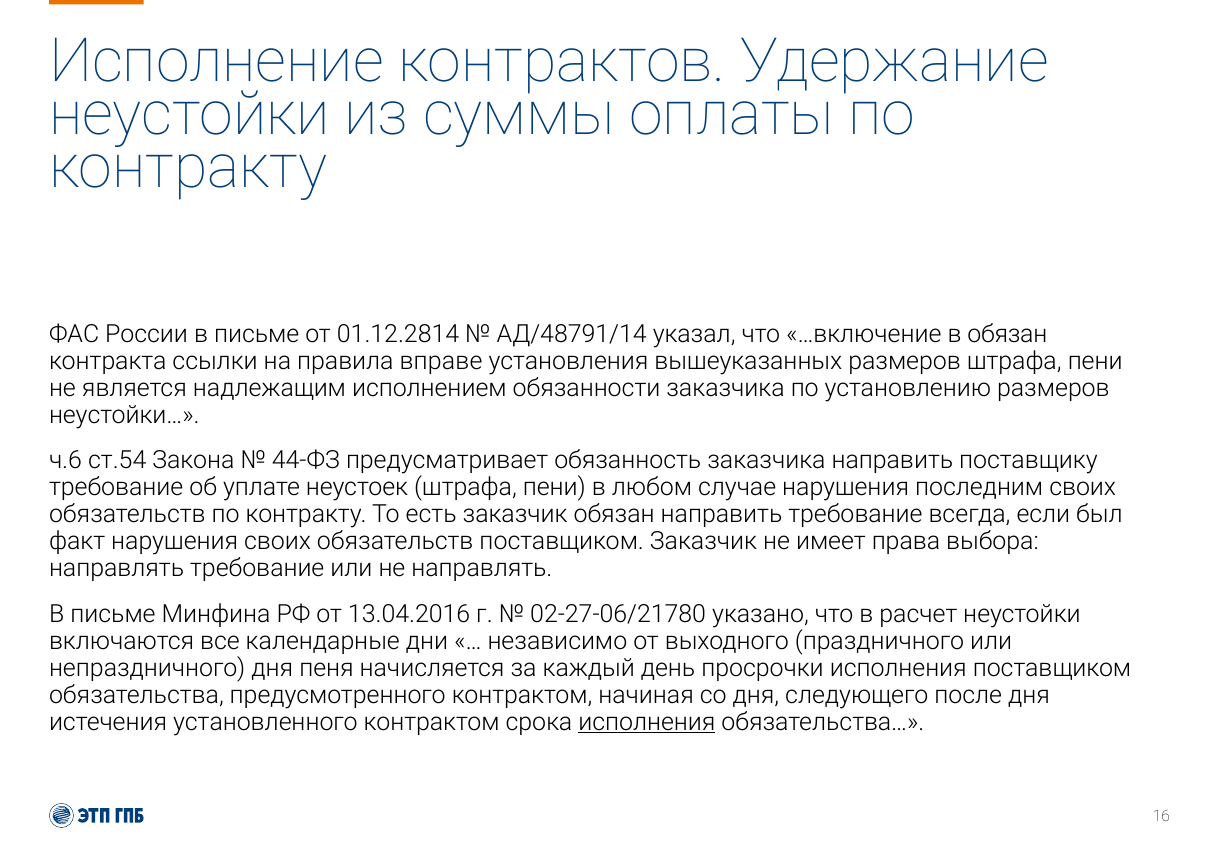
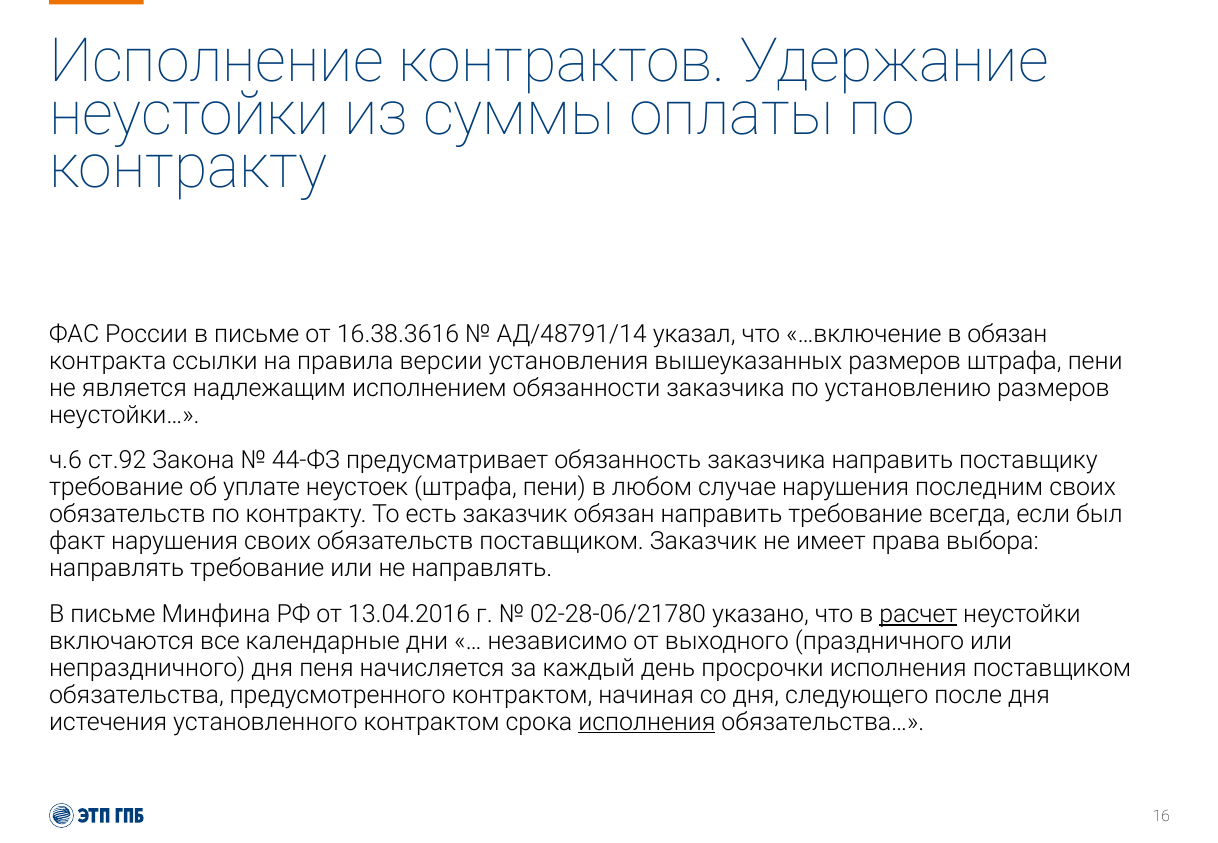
01.12.2814: 01.12.2814 -> 16.38.3616 (398, 334)
вправе: вправе -> версии (441, 361)
ст.54: ст.54 -> ст.92 (117, 461)
02-27-06/21780: 02-27-06/21780 -> 02-28-06/21780 (618, 614)
расчет underline: none -> present (918, 614)
